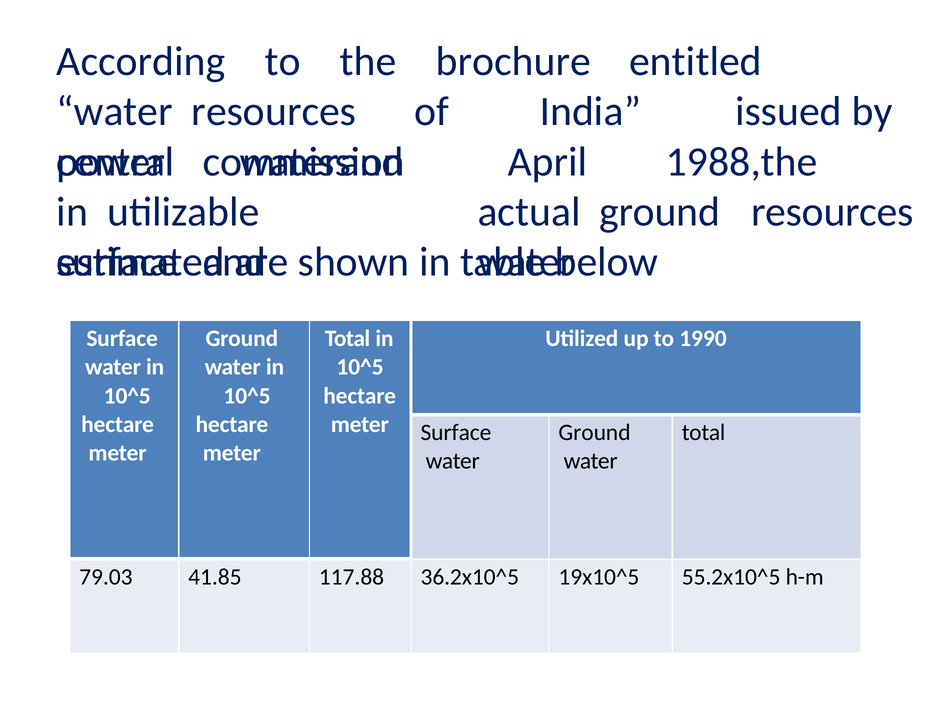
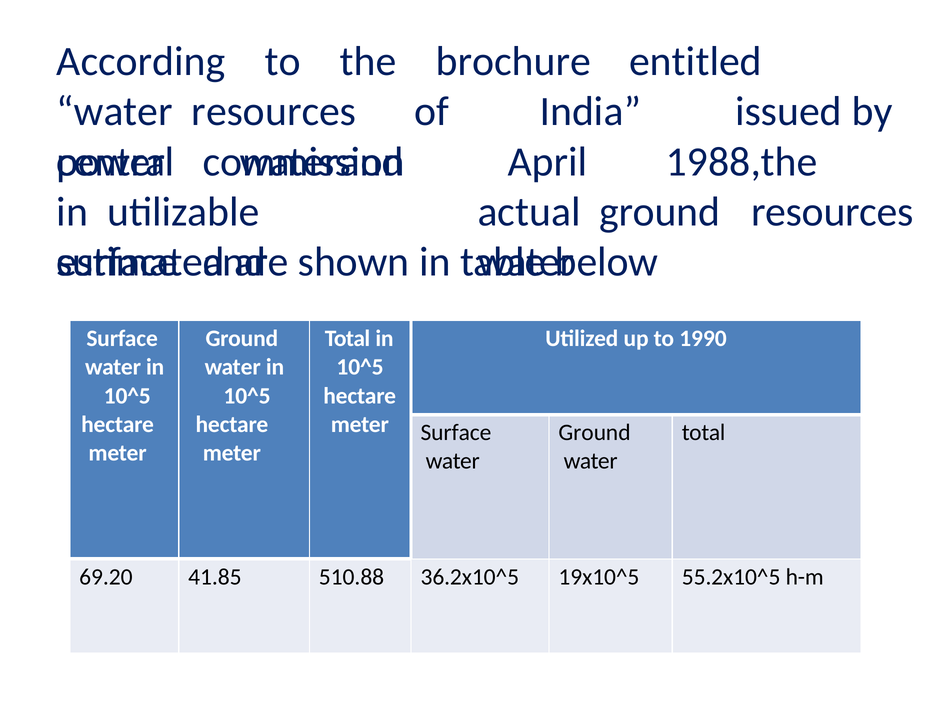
79.03: 79.03 -> 69.20 (106, 577)
117.88: 117.88 -> 510.88 (351, 577)
